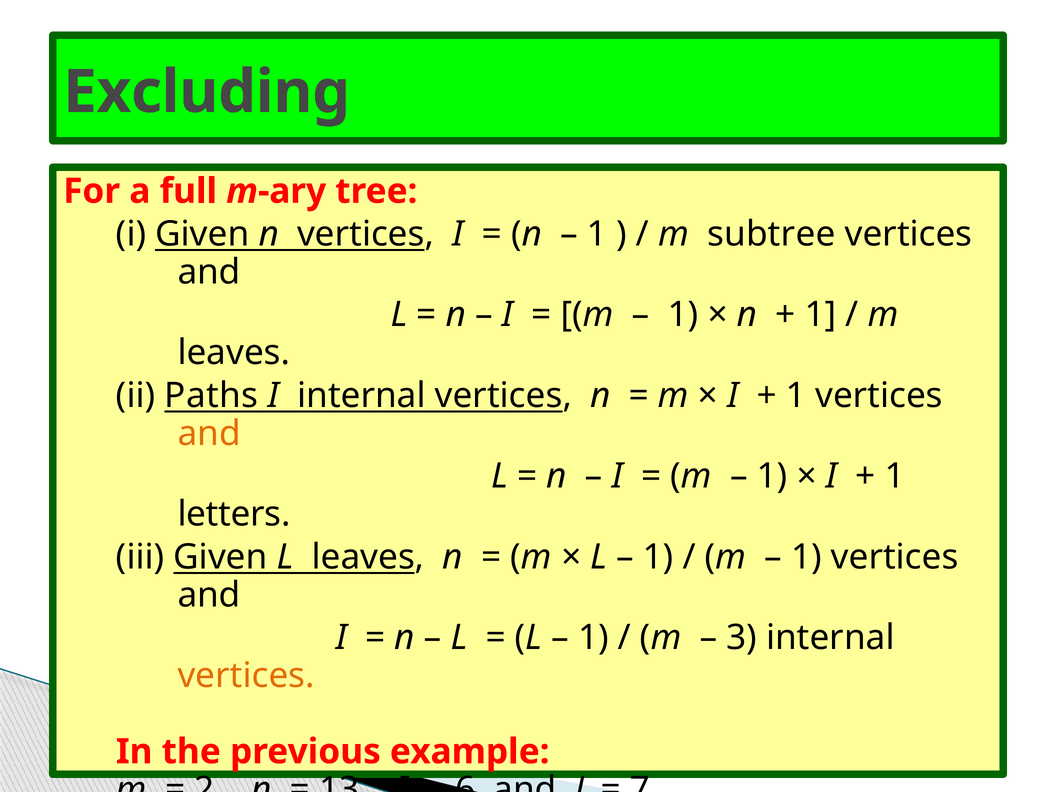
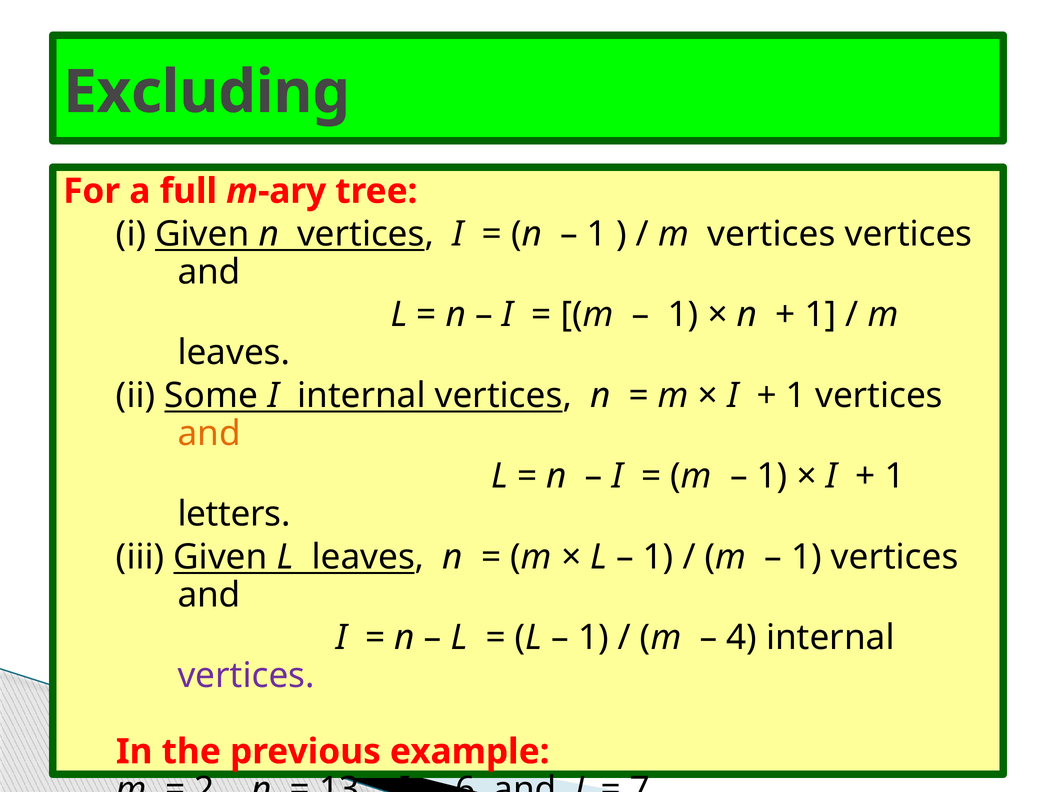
m subtree: subtree -> vertices (771, 234)
Paths: Paths -> Some (211, 395)
3: 3 -> 4 (742, 638)
vertices colour: orange -> purple (246, 676)
